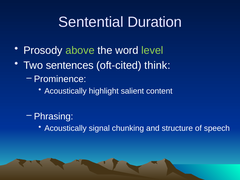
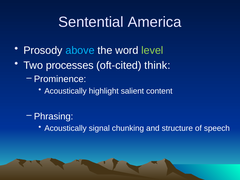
Duration: Duration -> America (155, 22)
above colour: light green -> light blue (80, 50)
sentences: sentences -> processes (70, 65)
